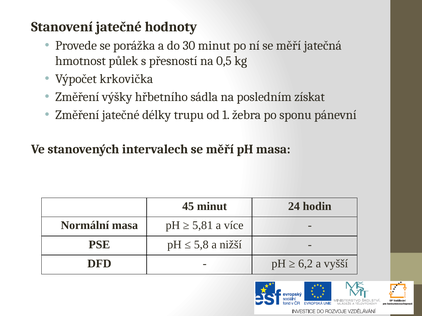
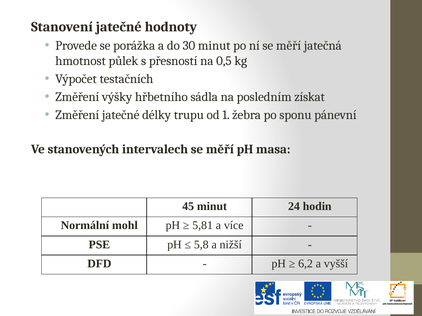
krkovička: krkovička -> testačních (126, 79)
Normální masa: masa -> mohl (125, 226)
